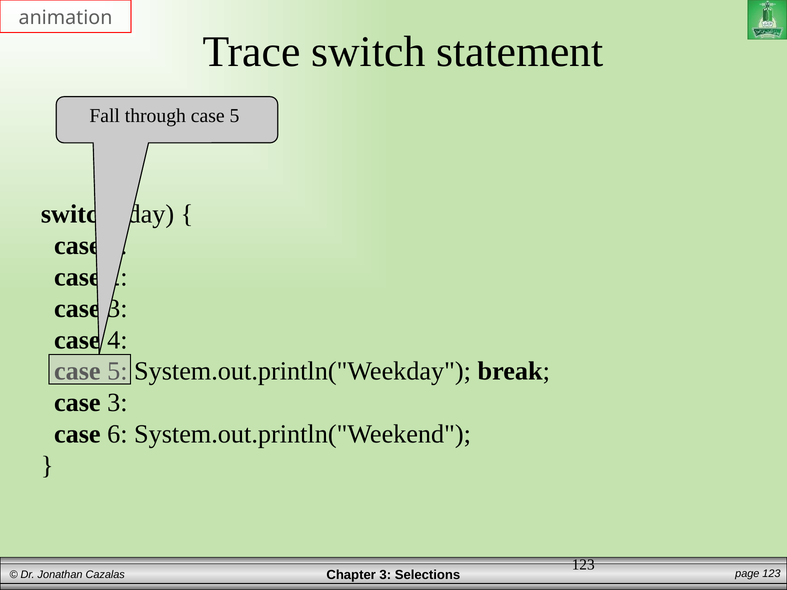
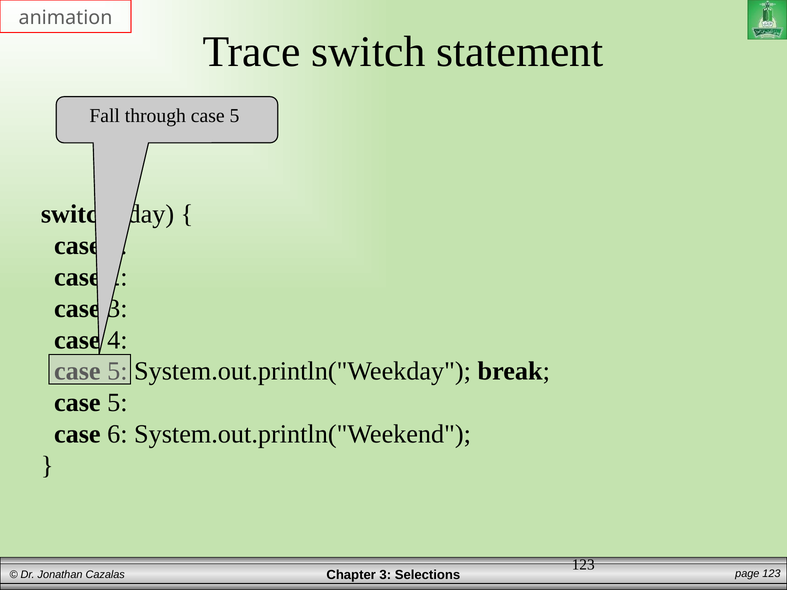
3: 3 -> 5 (117, 403)
